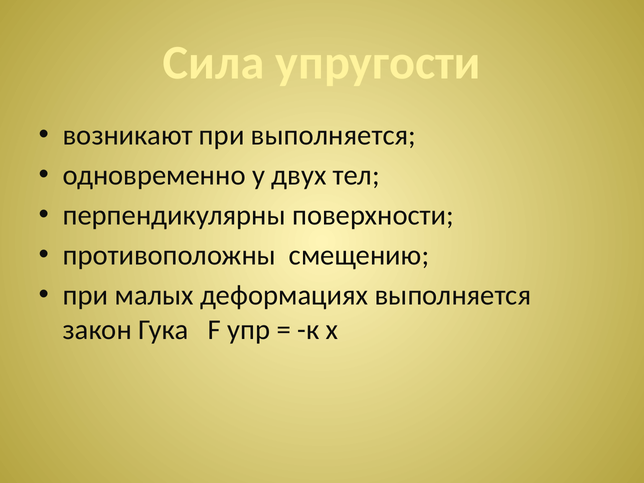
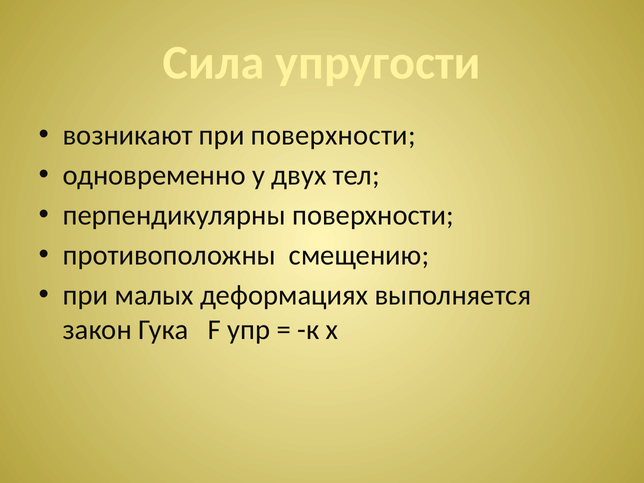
при выполняется: выполняется -> поверхности (333, 135)
